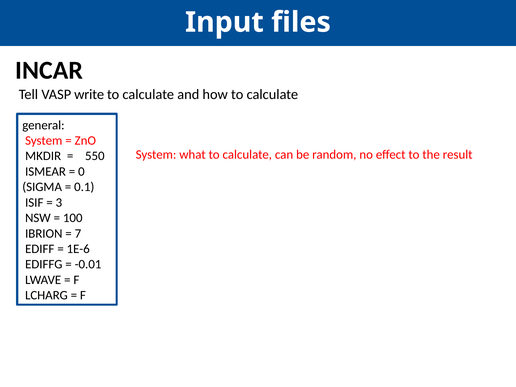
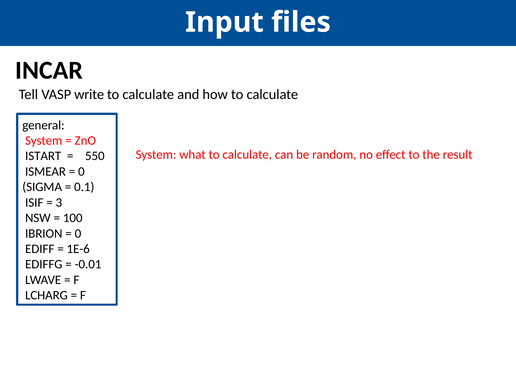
MKDIR: MKDIR -> ISTART (43, 156)
7: 7 -> 0 (78, 233)
